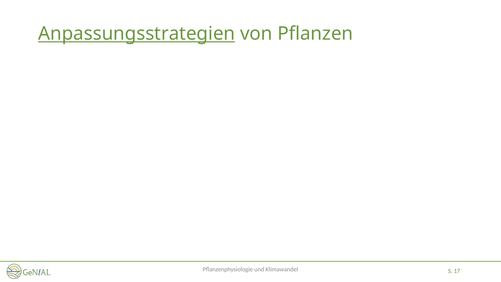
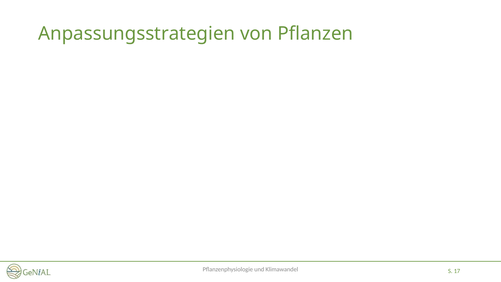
Anpassungsstrategien underline: present -> none (137, 34)
